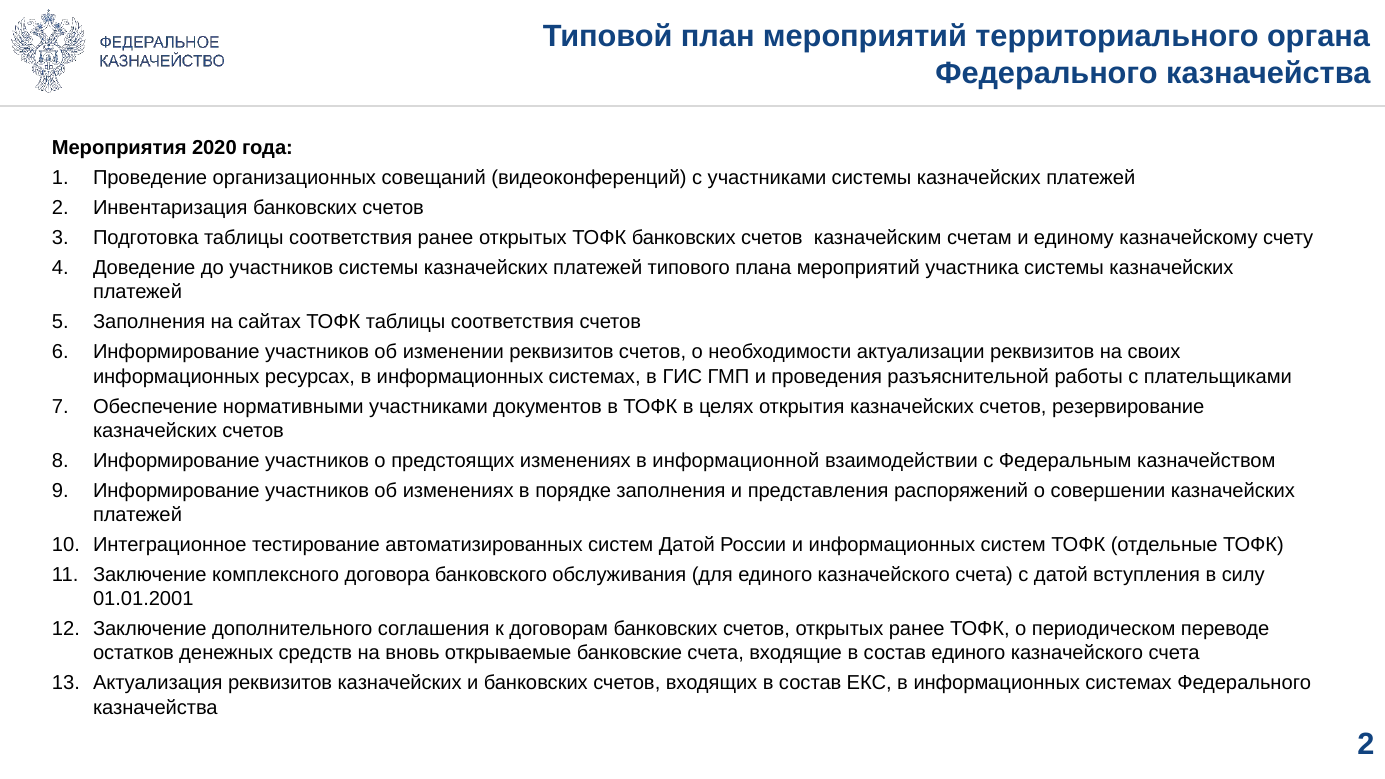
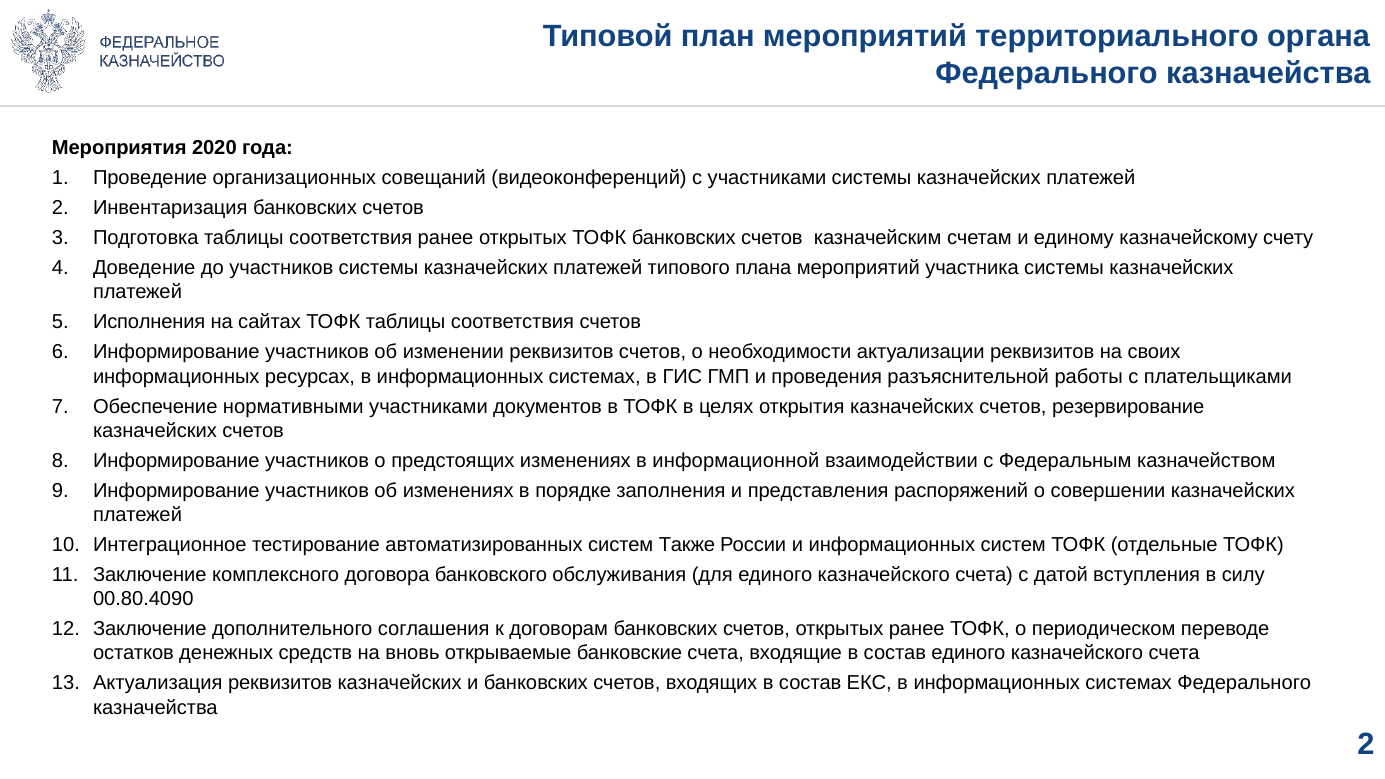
Заполнения: Заполнения -> Исполнения (149, 322)
систем Датой: Датой -> Также (687, 545)
01.01.2001: 01.01.2001 -> 00.80.4090 (143, 599)
